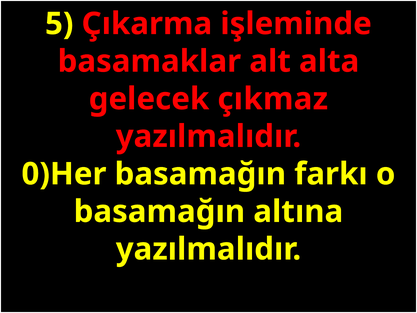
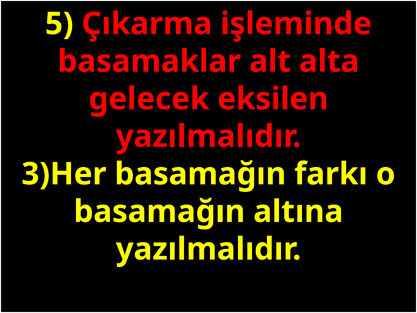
çıkmaz: çıkmaz -> eksilen (273, 99)
0)Her: 0)Her -> 3)Her (64, 174)
